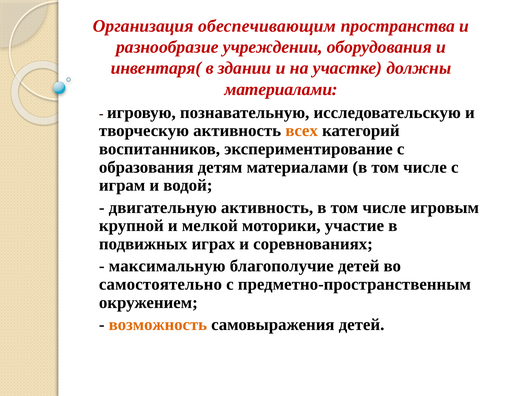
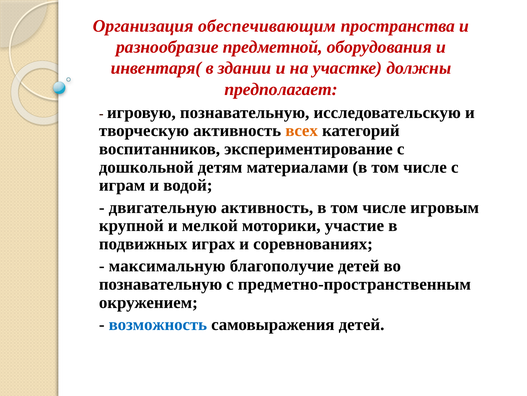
учреждении: учреждении -> предметной (273, 47)
материалами: материалами -> предполагает (281, 89)
образования: образования -> дошкольной (146, 167)
самостоятельно: самостоятельно -> познавательную (161, 284)
возможность colour: orange -> blue (158, 324)
